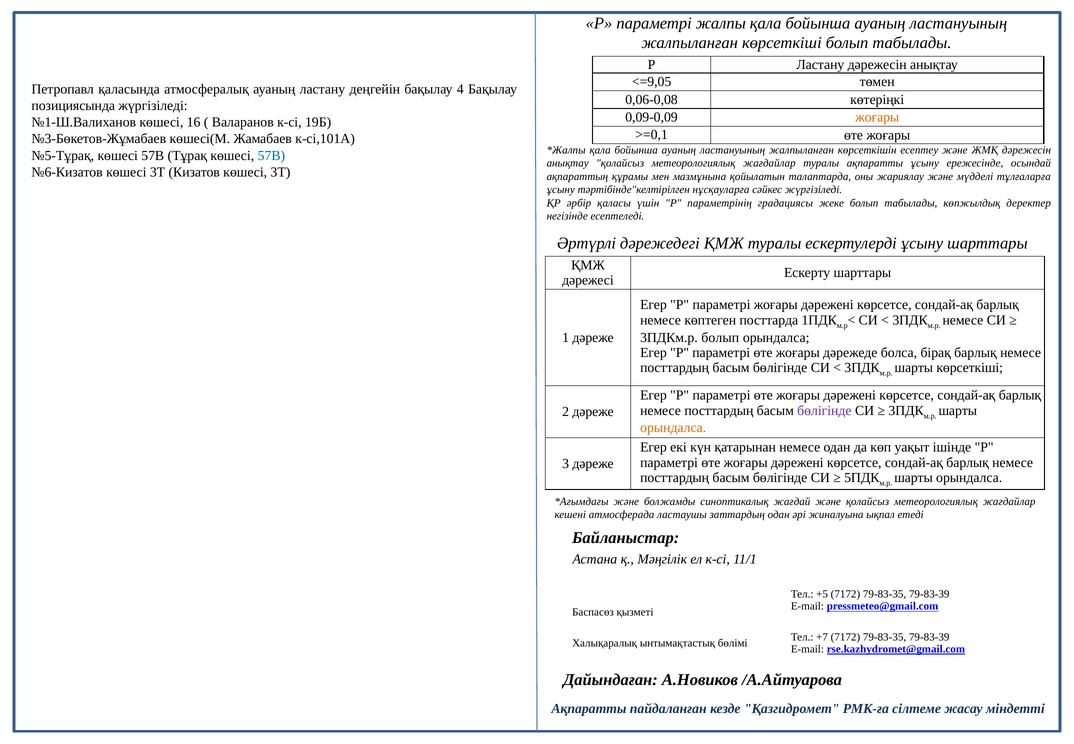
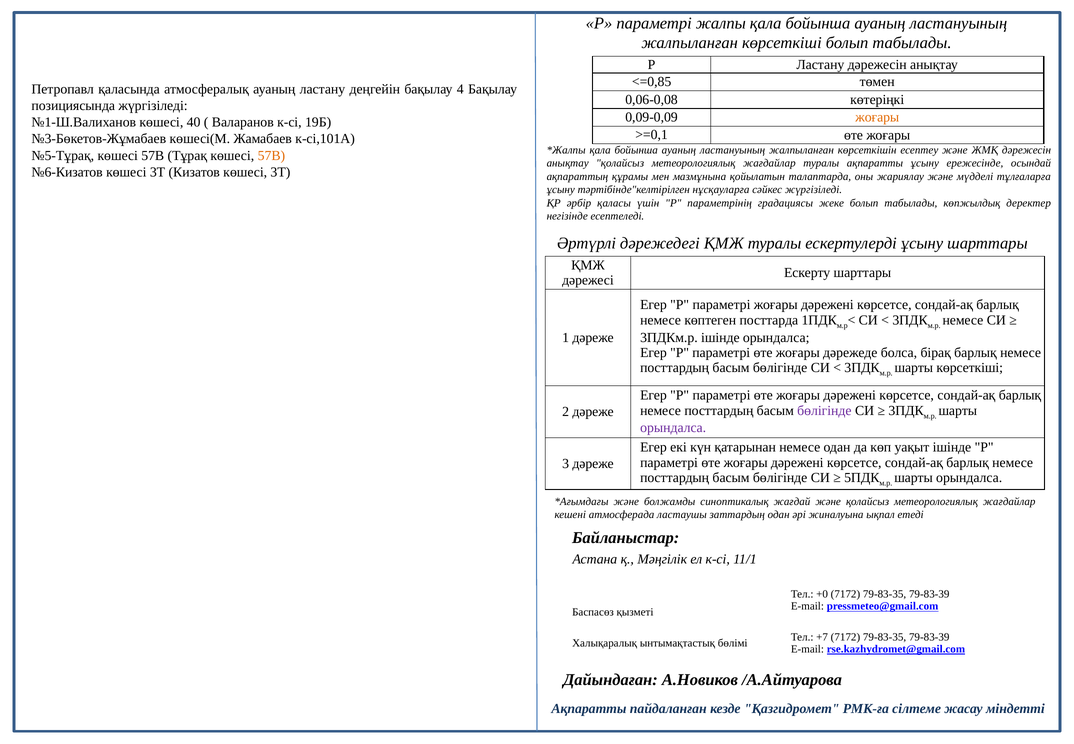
<=9,05: <=9,05 -> <=0,85 (652, 82)
16: 16 -> 40 (194, 122)
57В colour: blue -> orange (271, 155)
3ПДКм.р болып: болып -> ішінде (720, 337)
орындалса colour: orange -> purple (673, 428)
+5: +5 -> +0 (822, 594)
